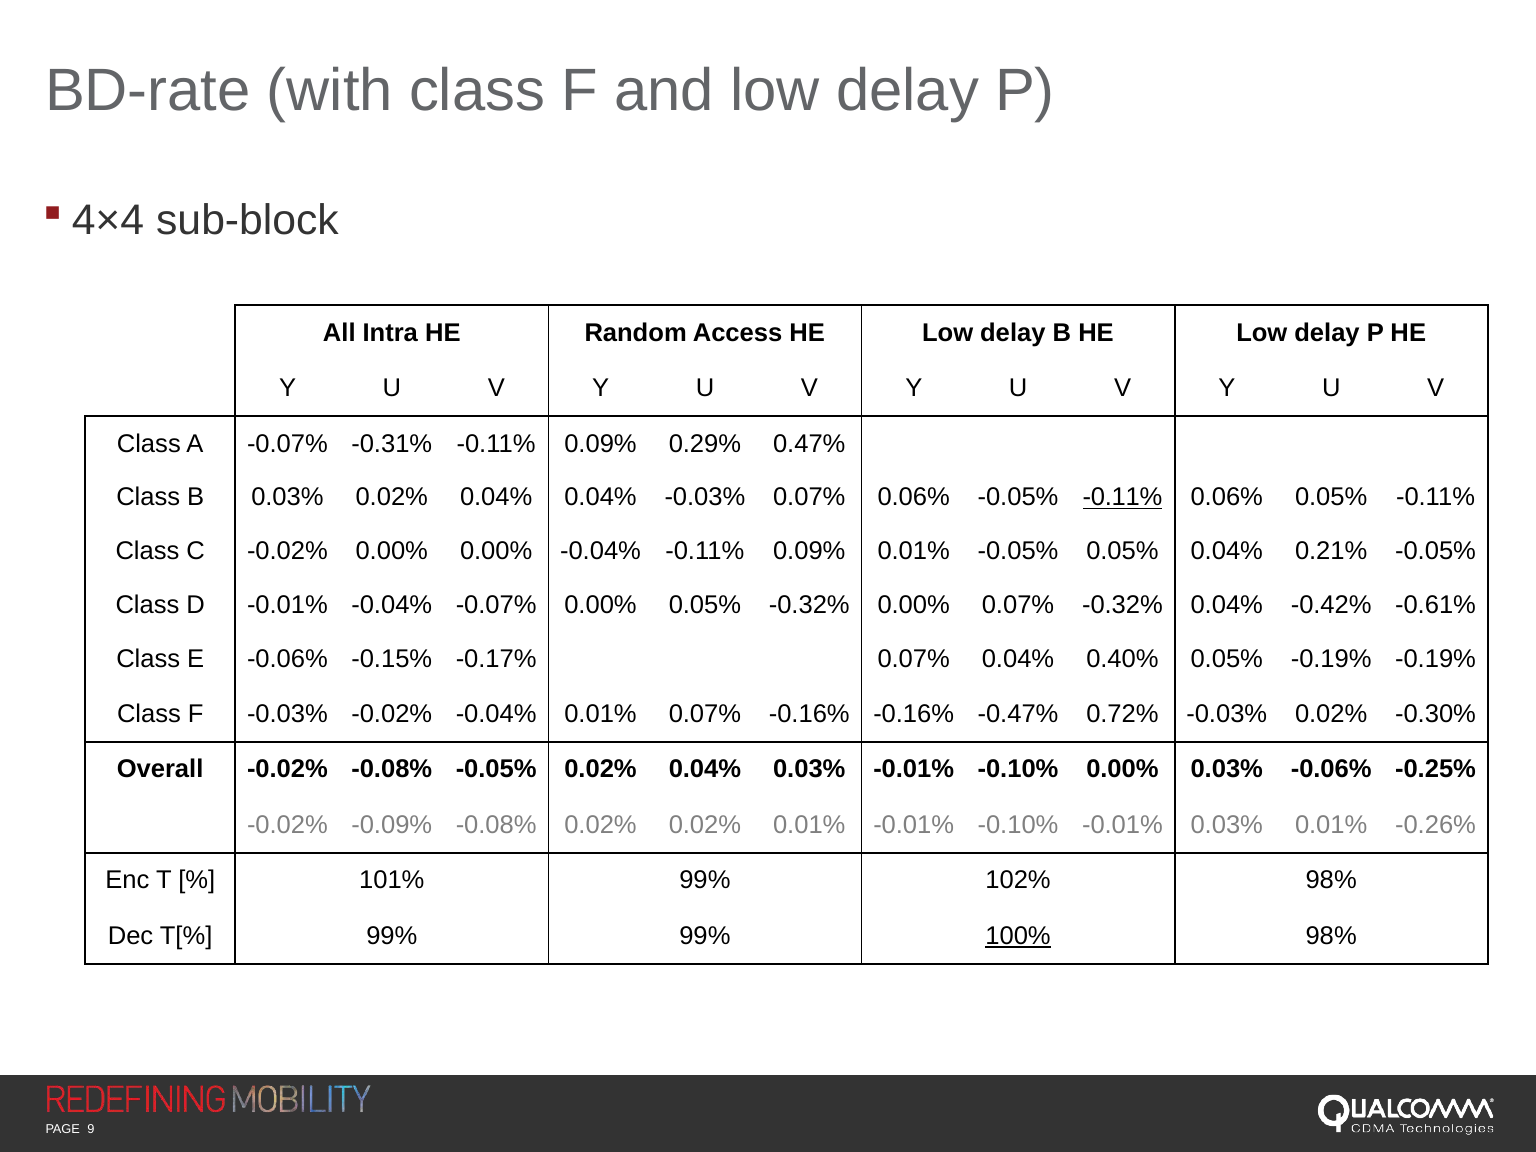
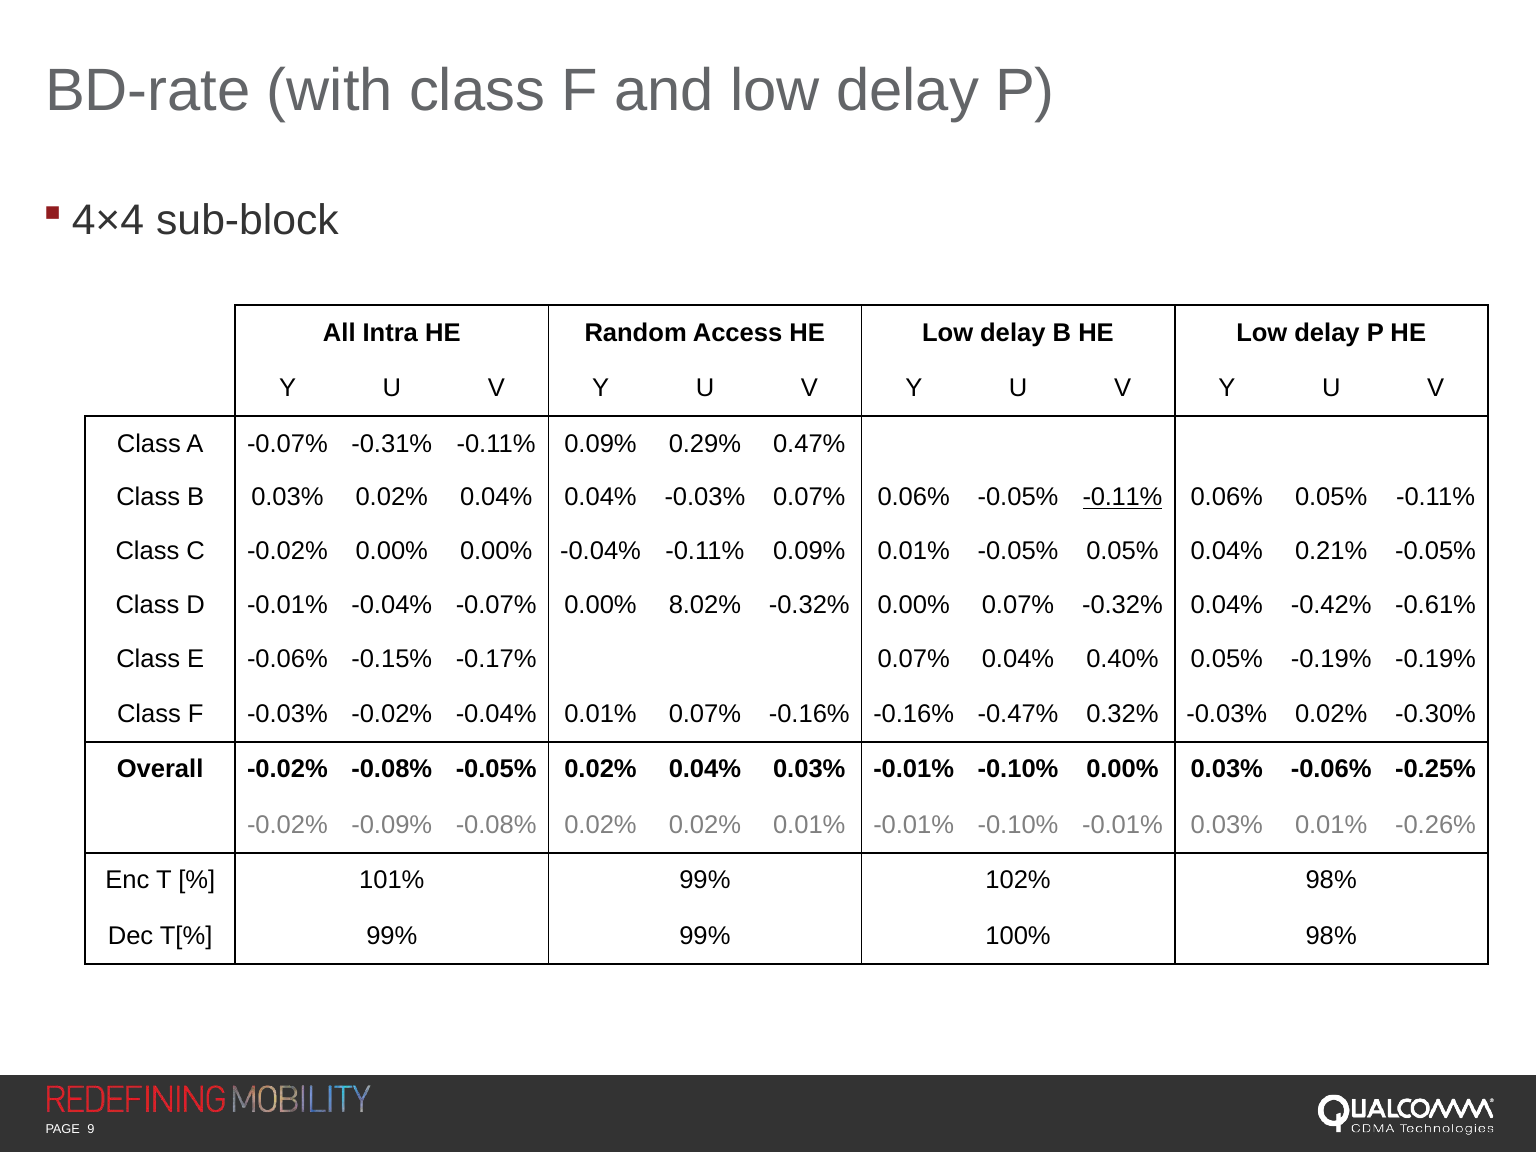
0.00% 0.05%: 0.05% -> 8.02% (705, 605)
0.72%: 0.72% -> 0.32% (1122, 714)
100% underline: present -> none (1018, 936)
